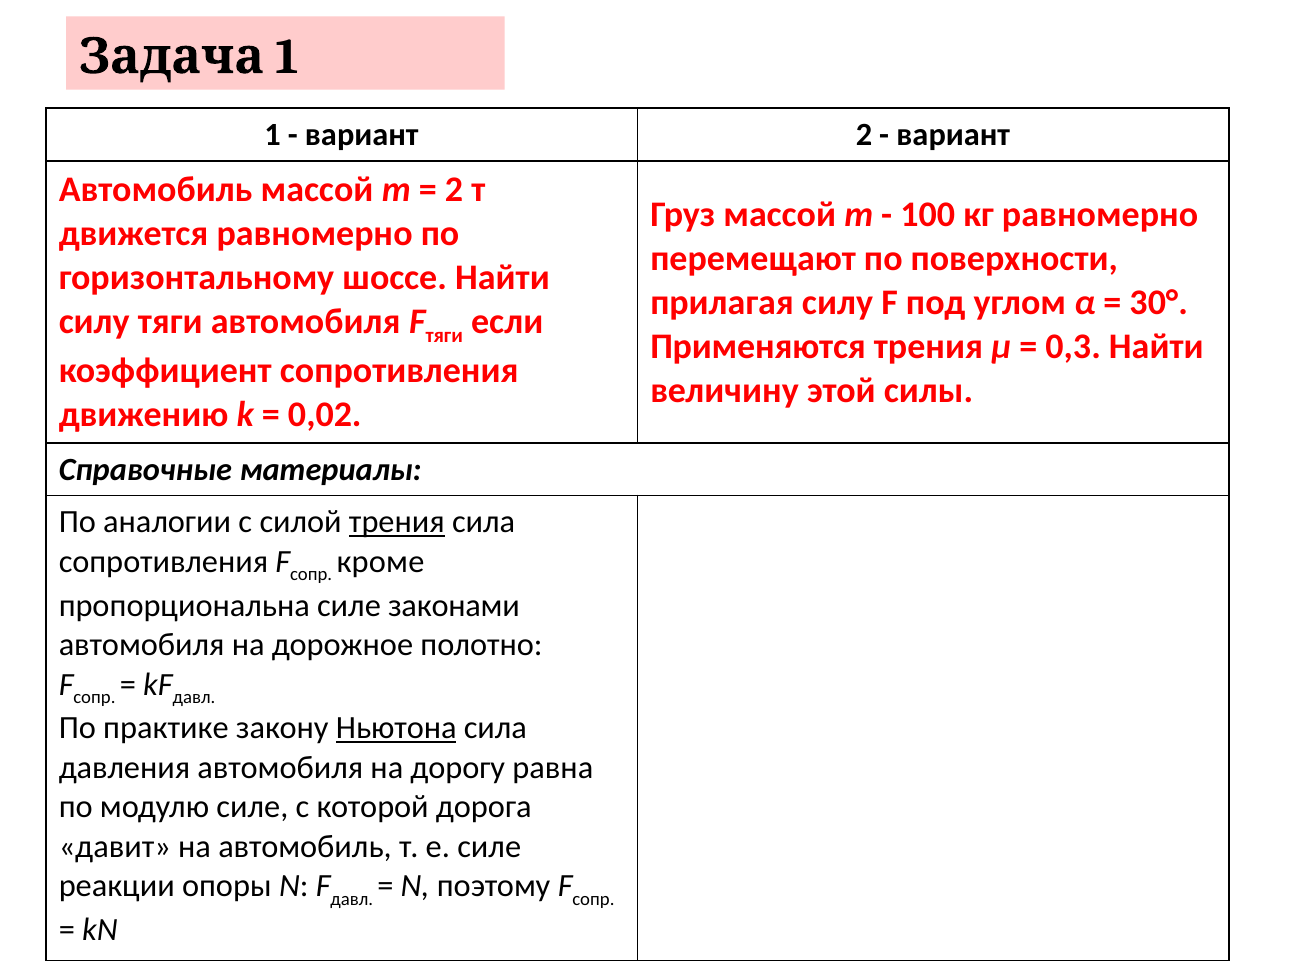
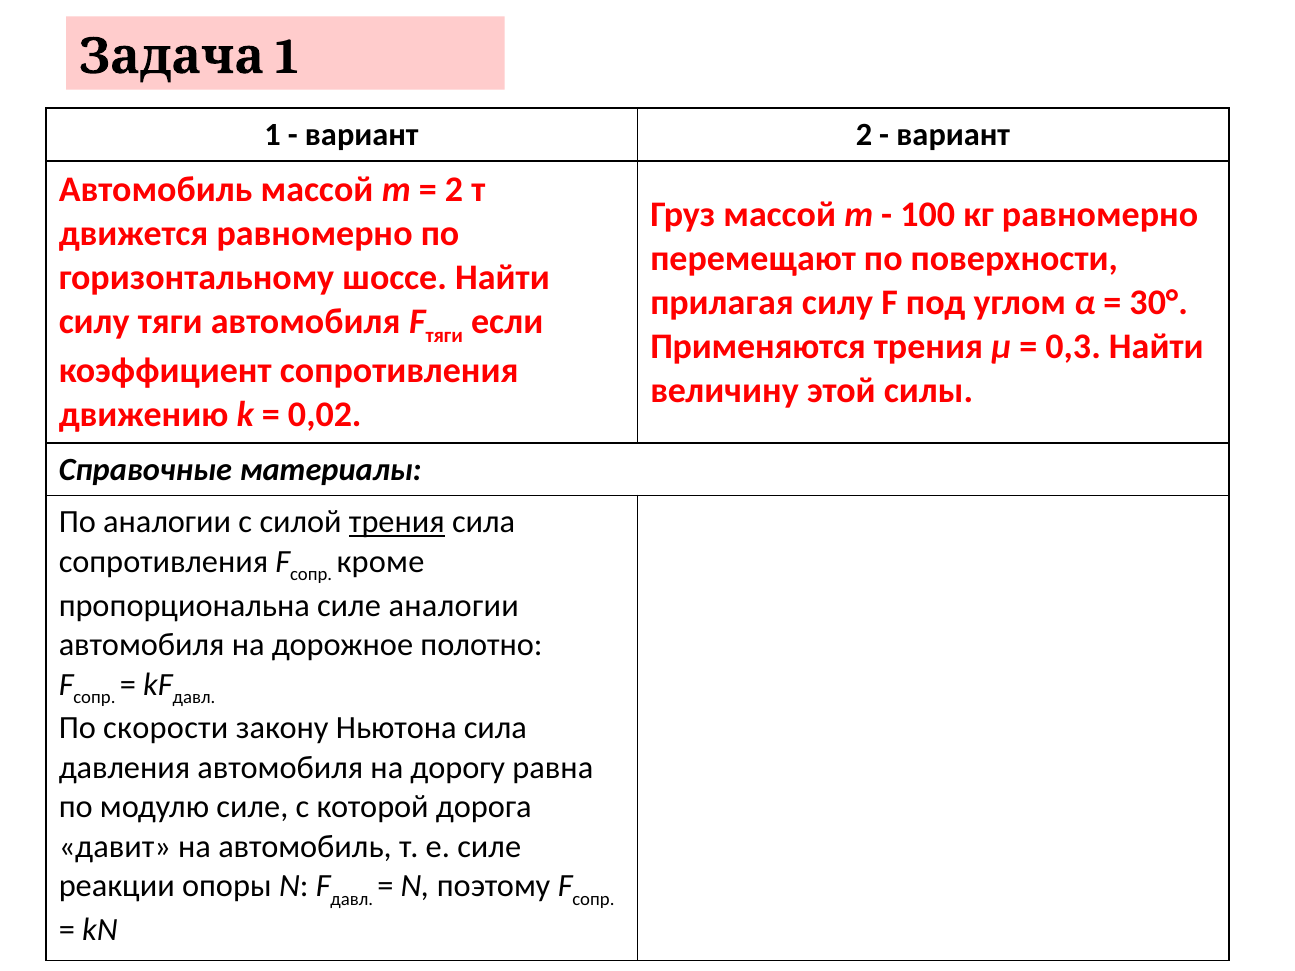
силе законами: законами -> аналогии (454, 606)
практике: практике -> скорости (166, 728)
Ньютона underline: present -> none (396, 728)
